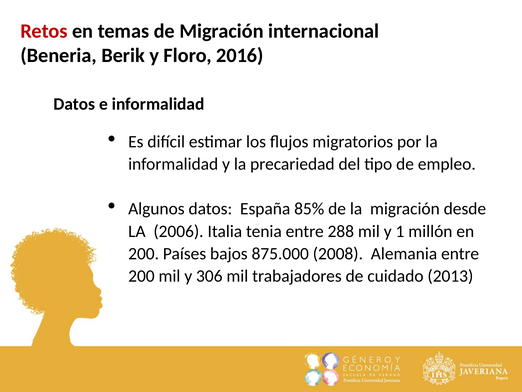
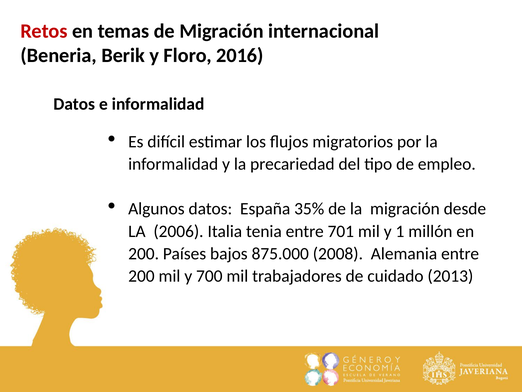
85%: 85% -> 35% (309, 209)
288: 288 -> 701 (341, 231)
306: 306 -> 700 (209, 276)
